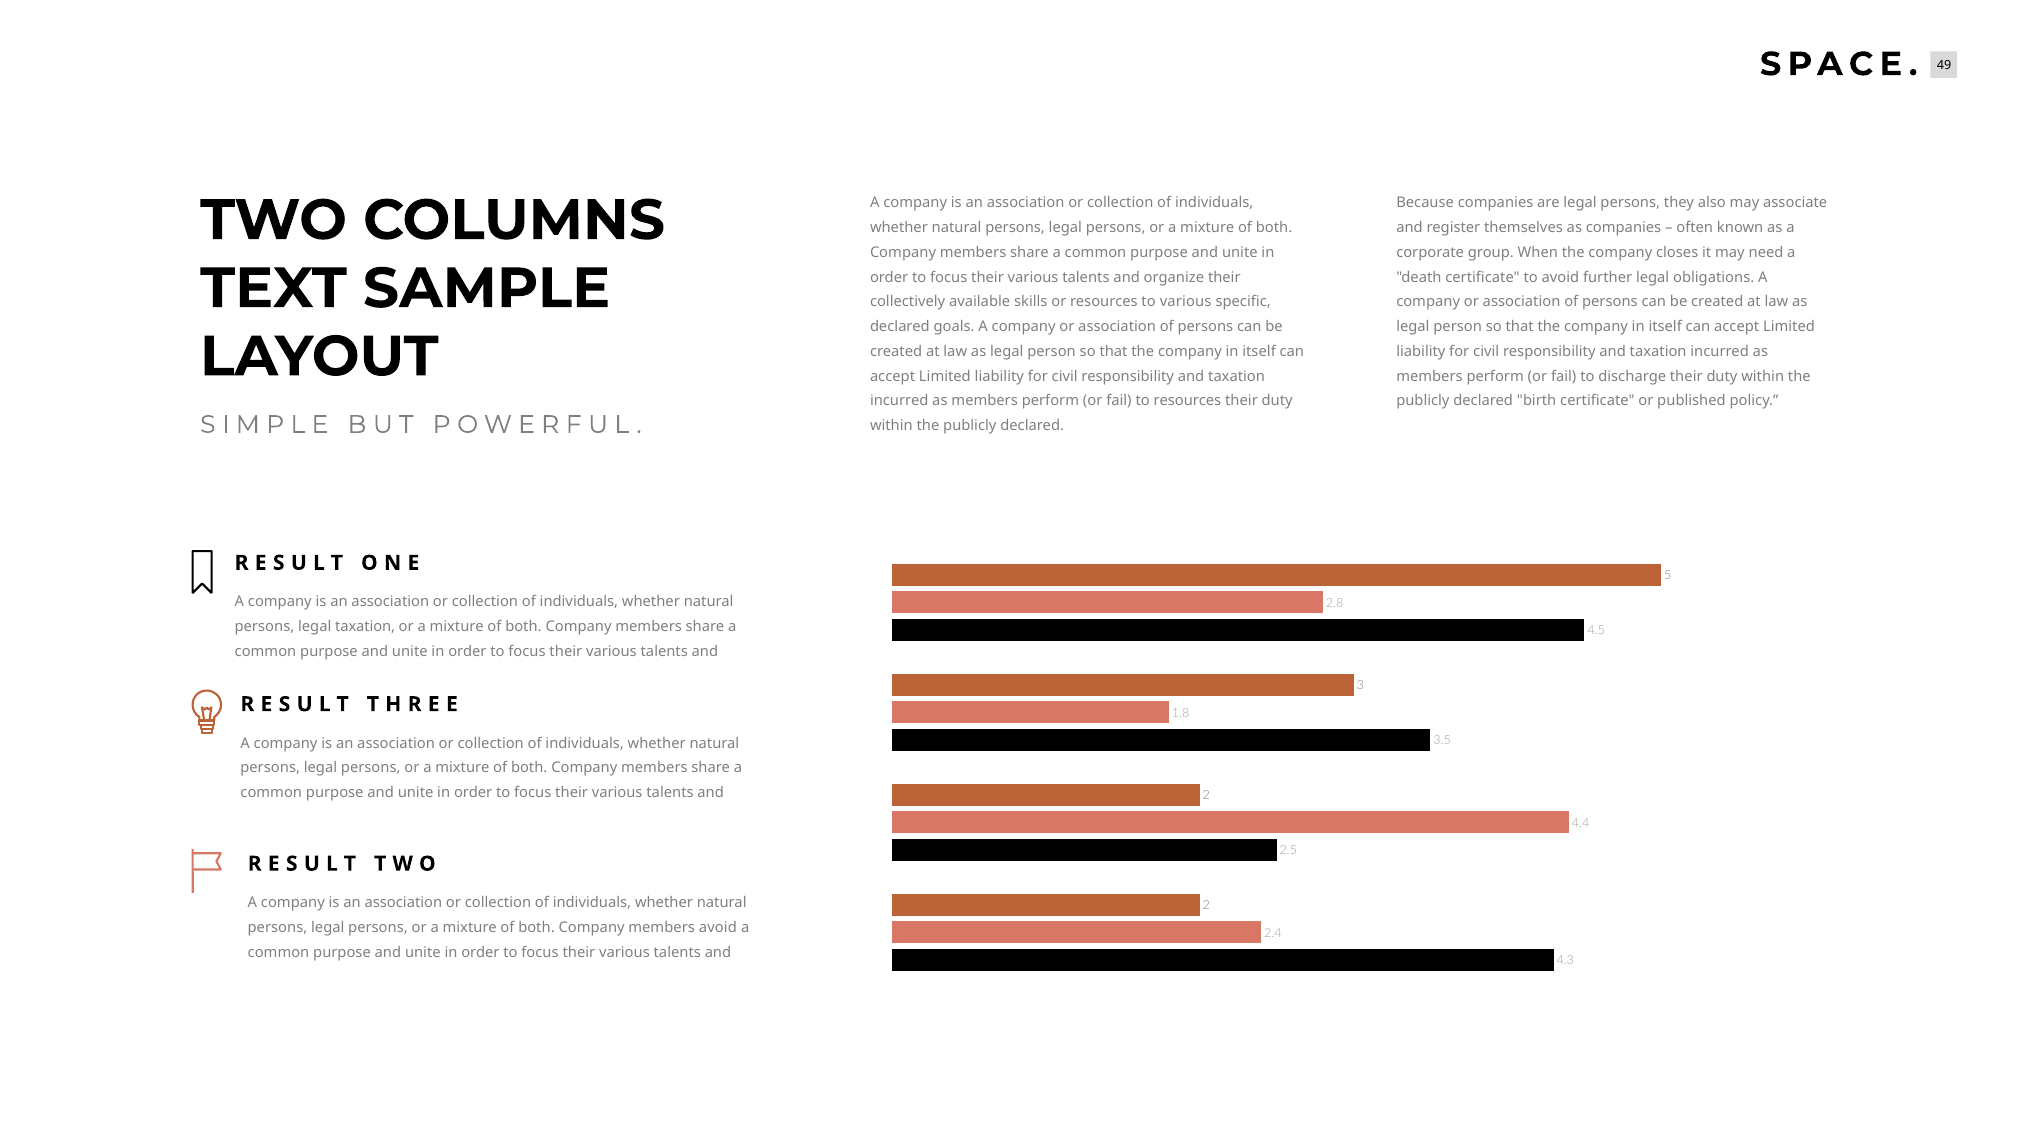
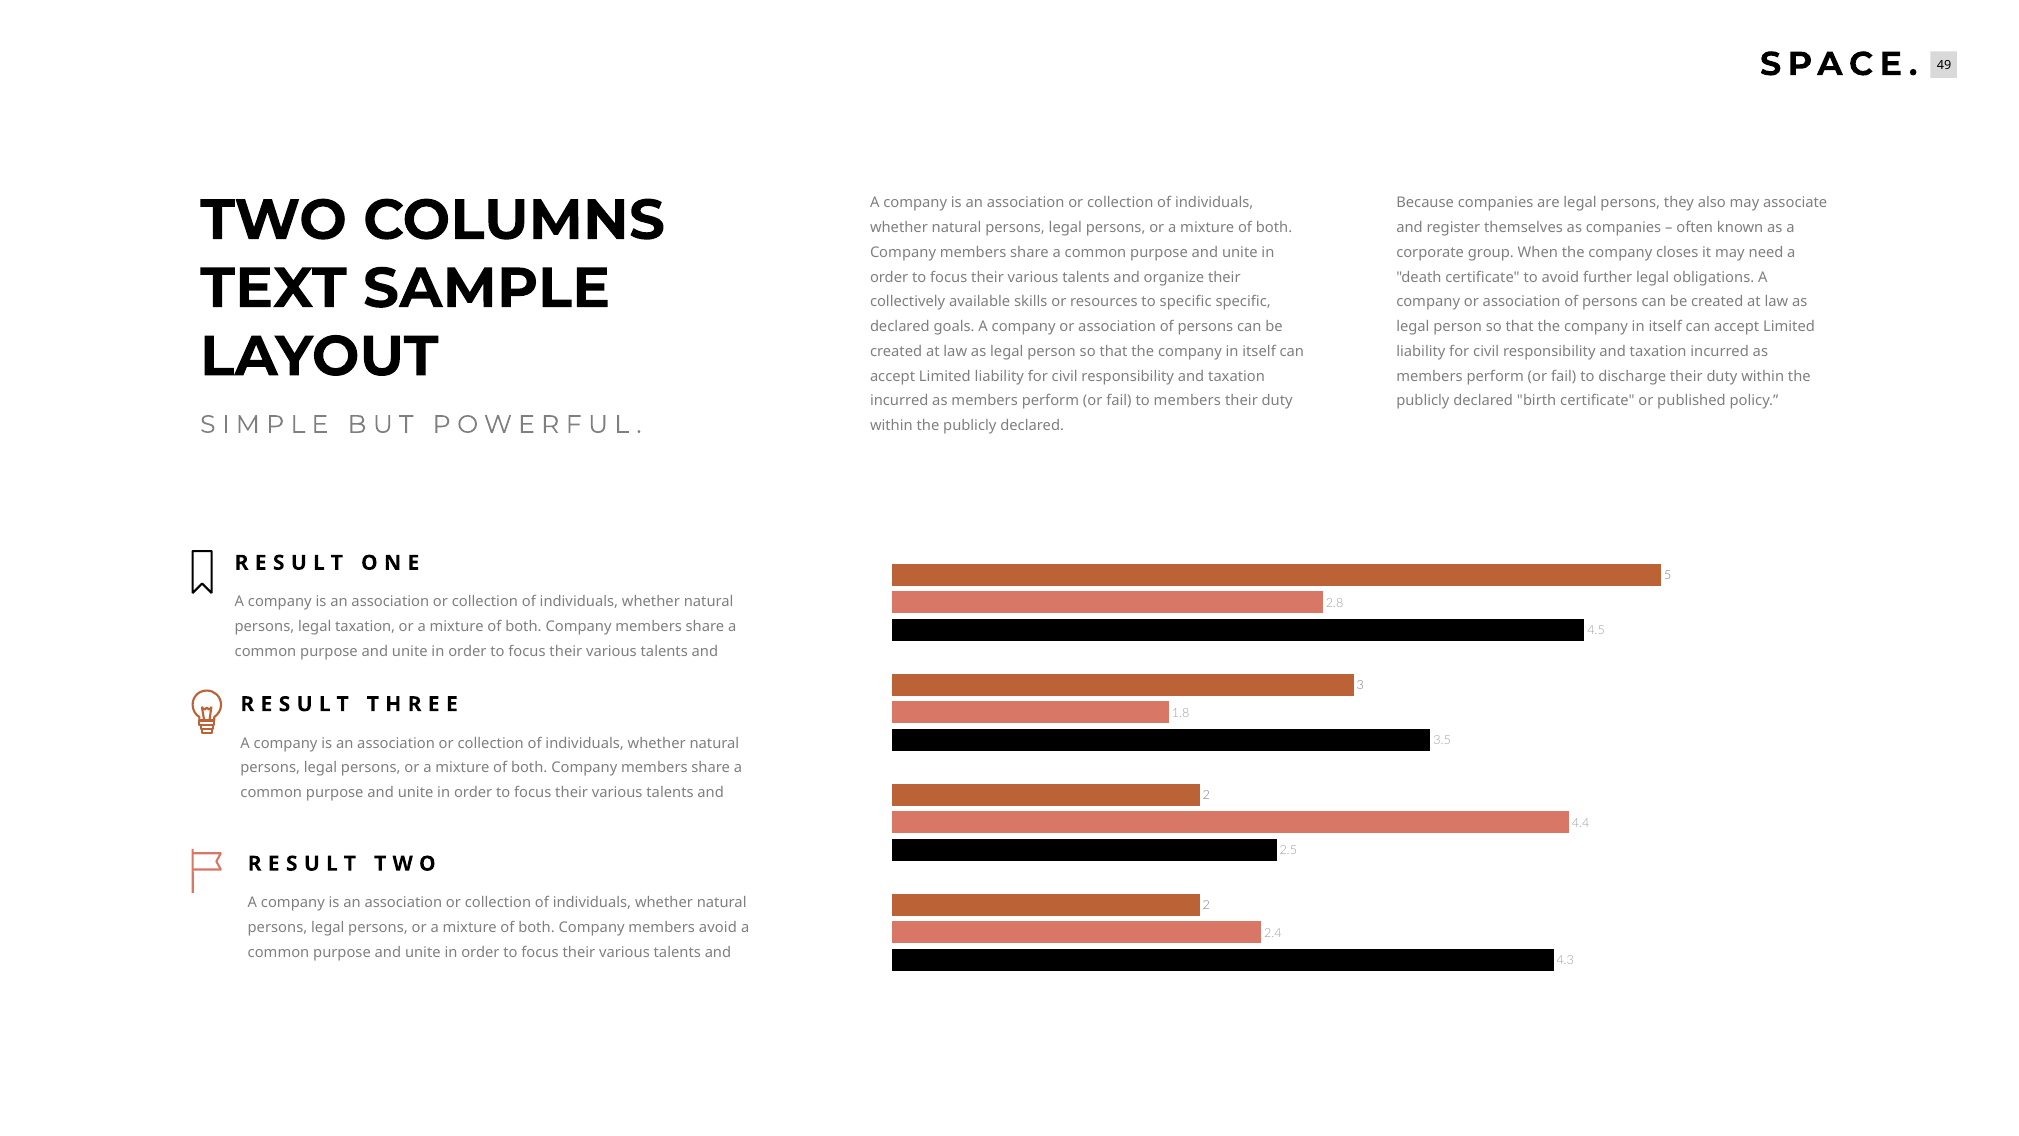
to various: various -> specific (1186, 302)
to resources: resources -> members (1187, 401)
